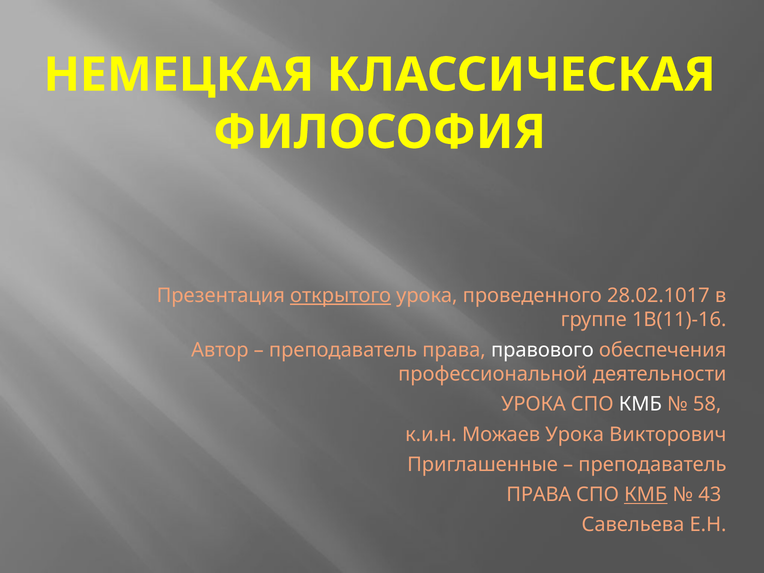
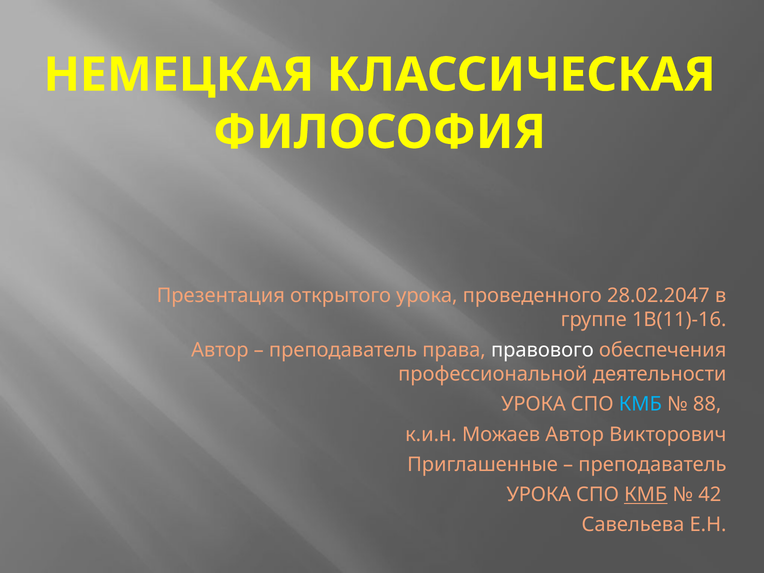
открытого underline: present -> none (341, 296)
28.02.1017: 28.02.1017 -> 28.02.2047 (658, 296)
КМБ colour: white -> light blue (640, 404)
58: 58 -> 88 (707, 404)
Можаев Урока: Урока -> Автор (575, 434)
ПРАВА: ПРАВА -> УРОКА (539, 495)
43: 43 -> 42 (710, 495)
